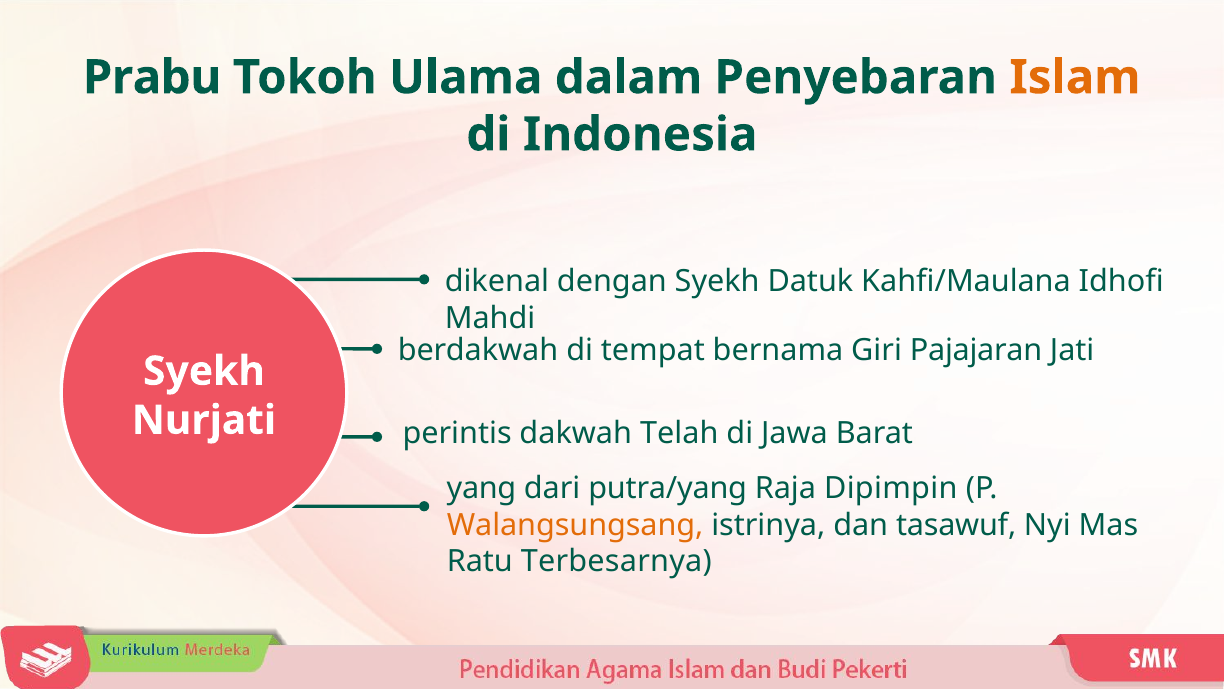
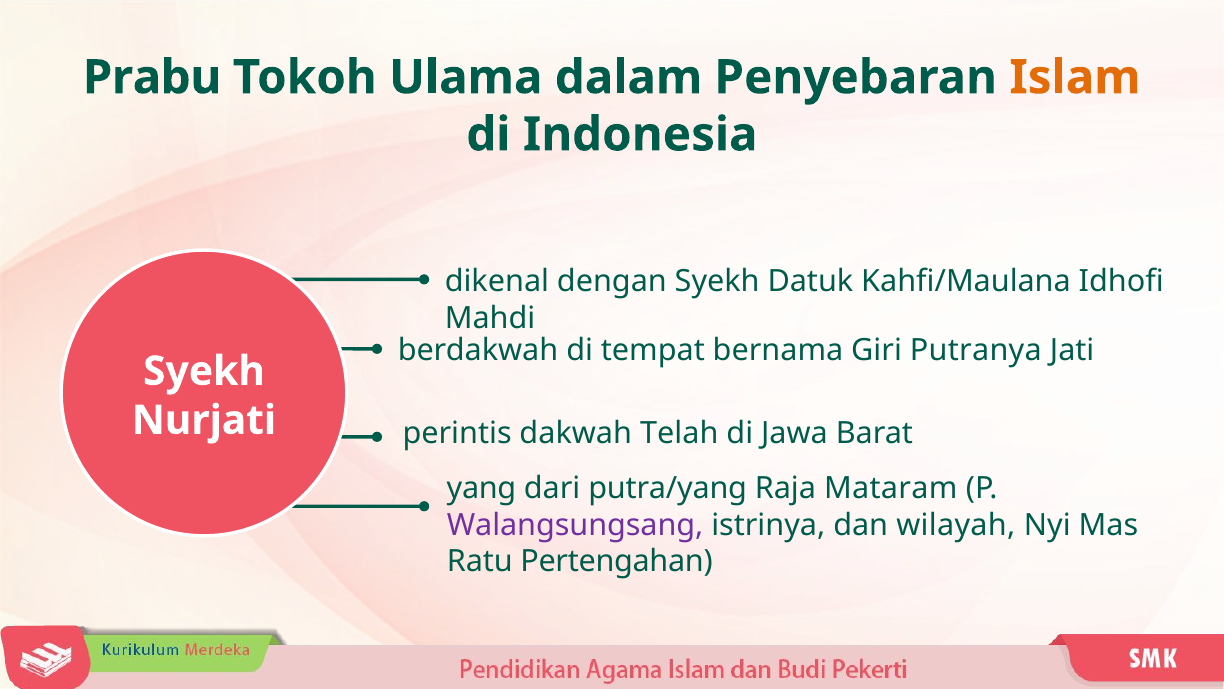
Pajajaran: Pajajaran -> Putranya (976, 351)
Dipimpin: Dipimpin -> Mataram (891, 488)
Walangsungsang colour: orange -> purple (575, 525)
tasawuf: tasawuf -> wilayah (956, 525)
Terbesarnya: Terbesarnya -> Pertengahan (617, 561)
